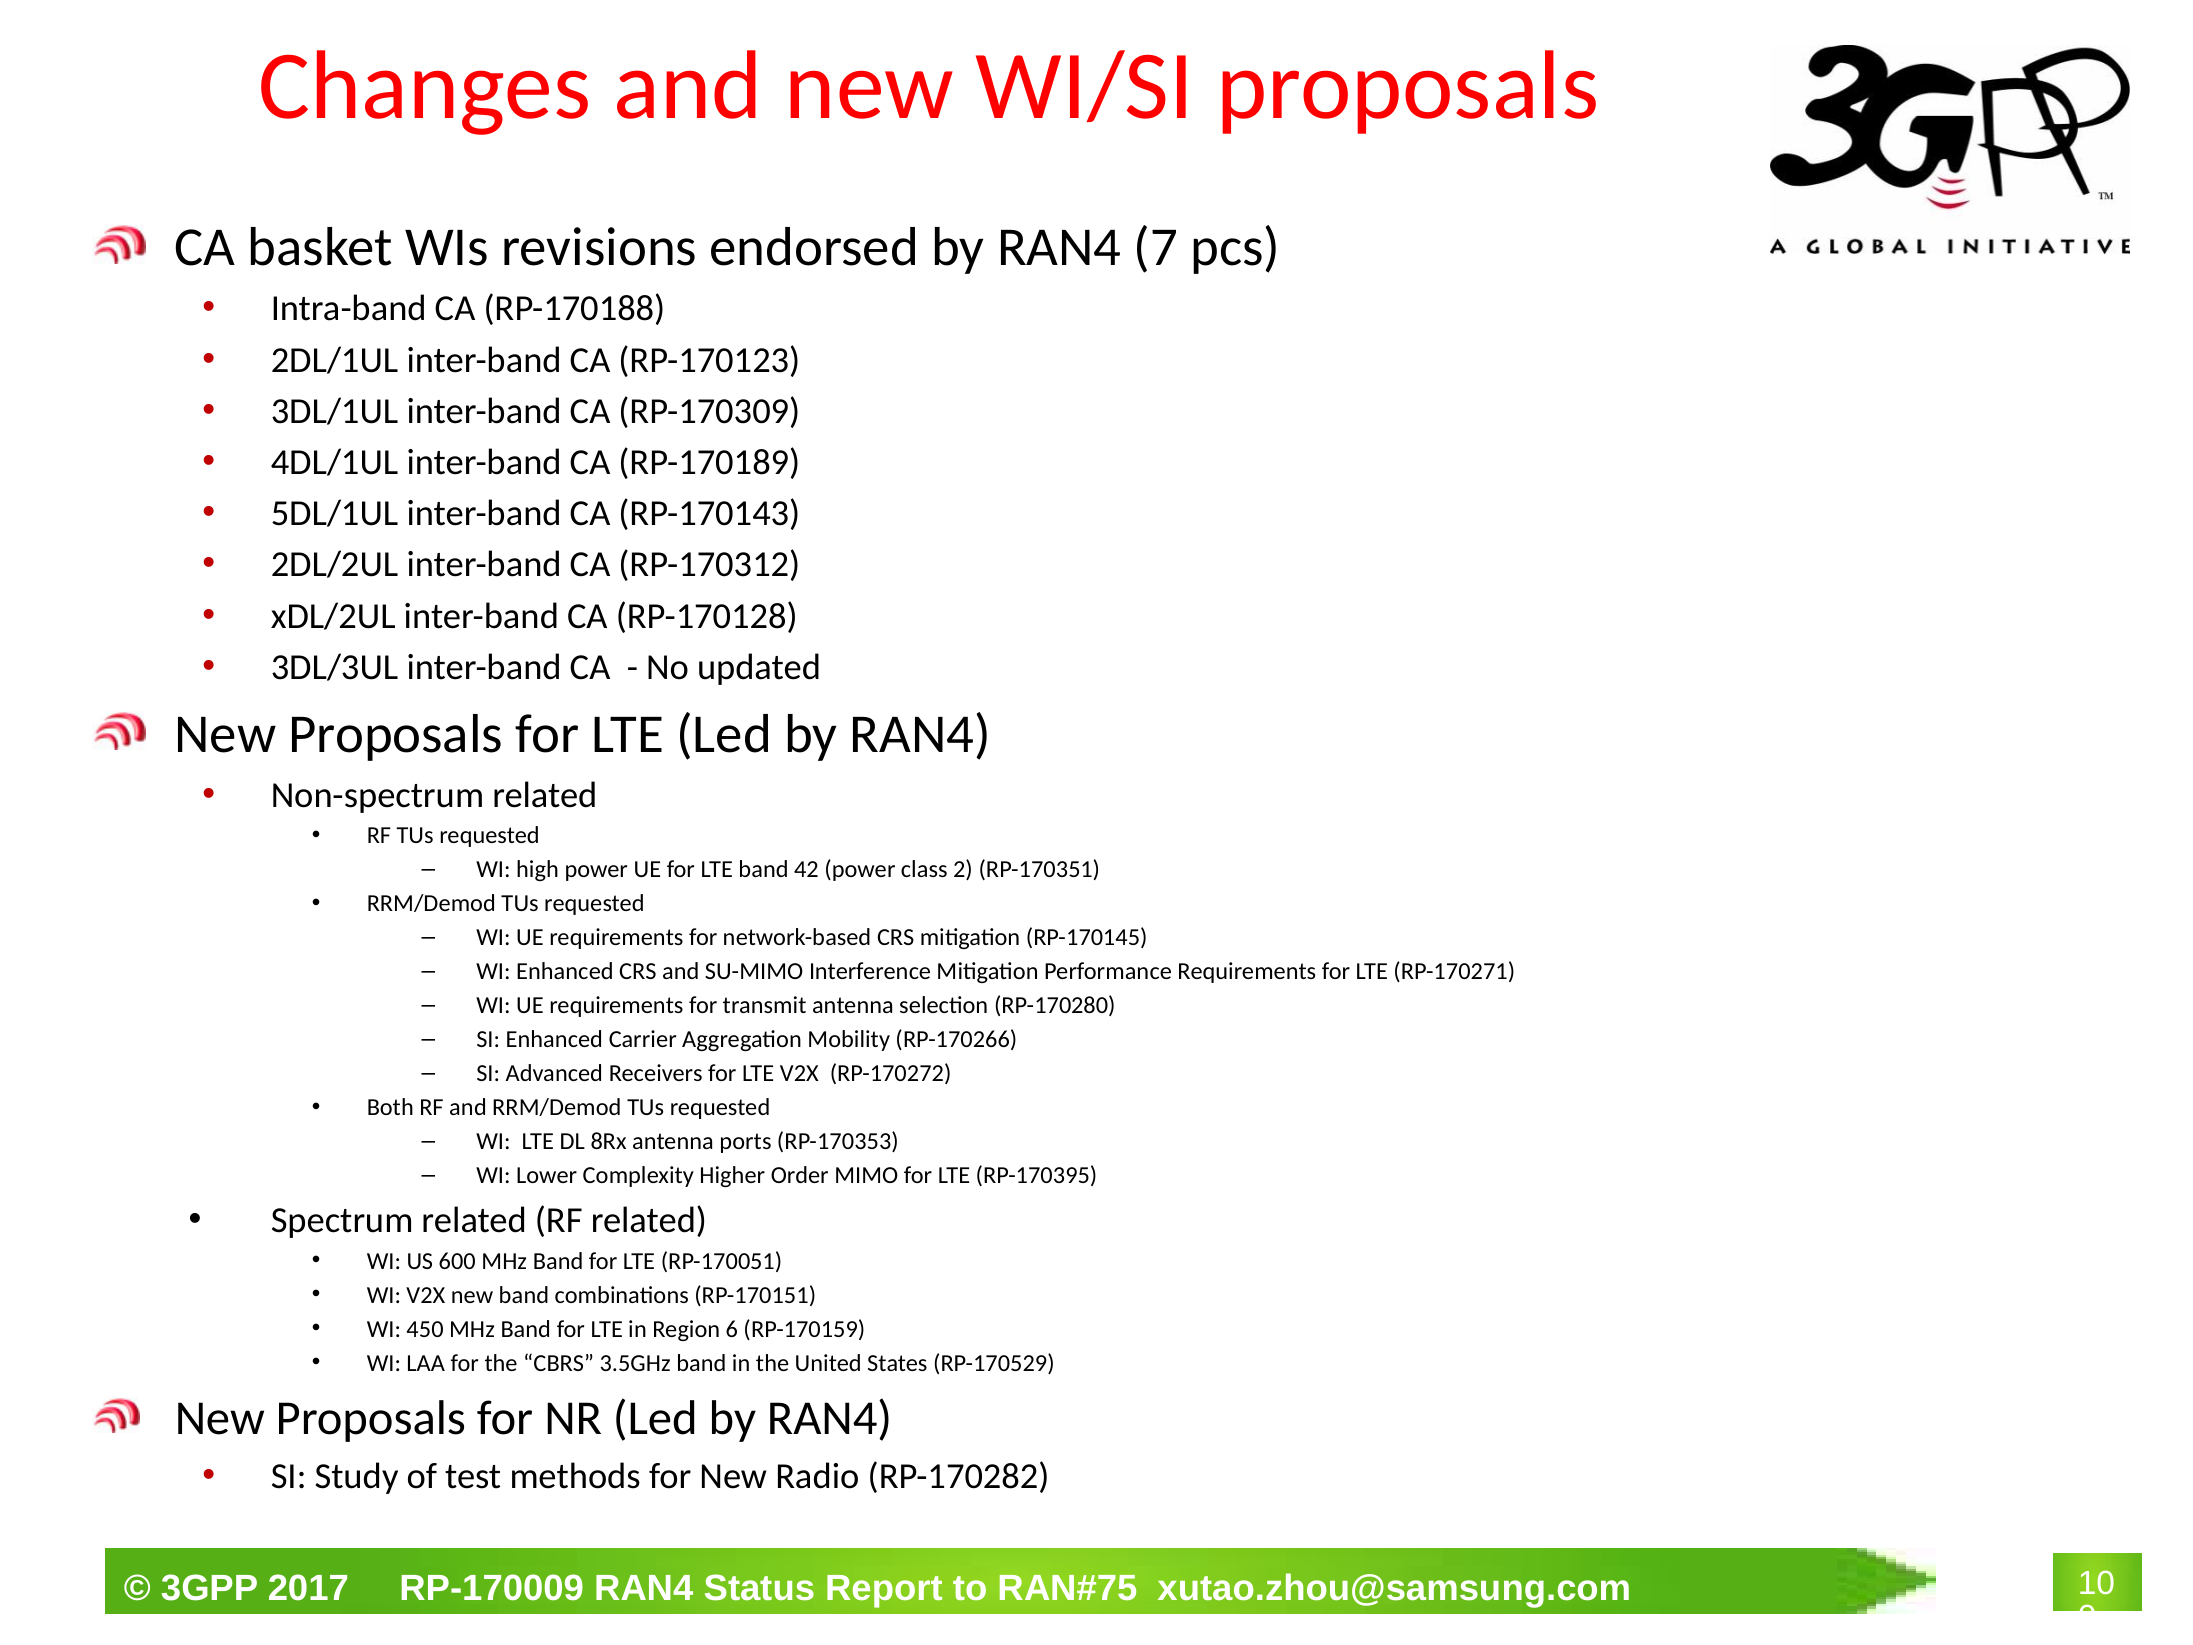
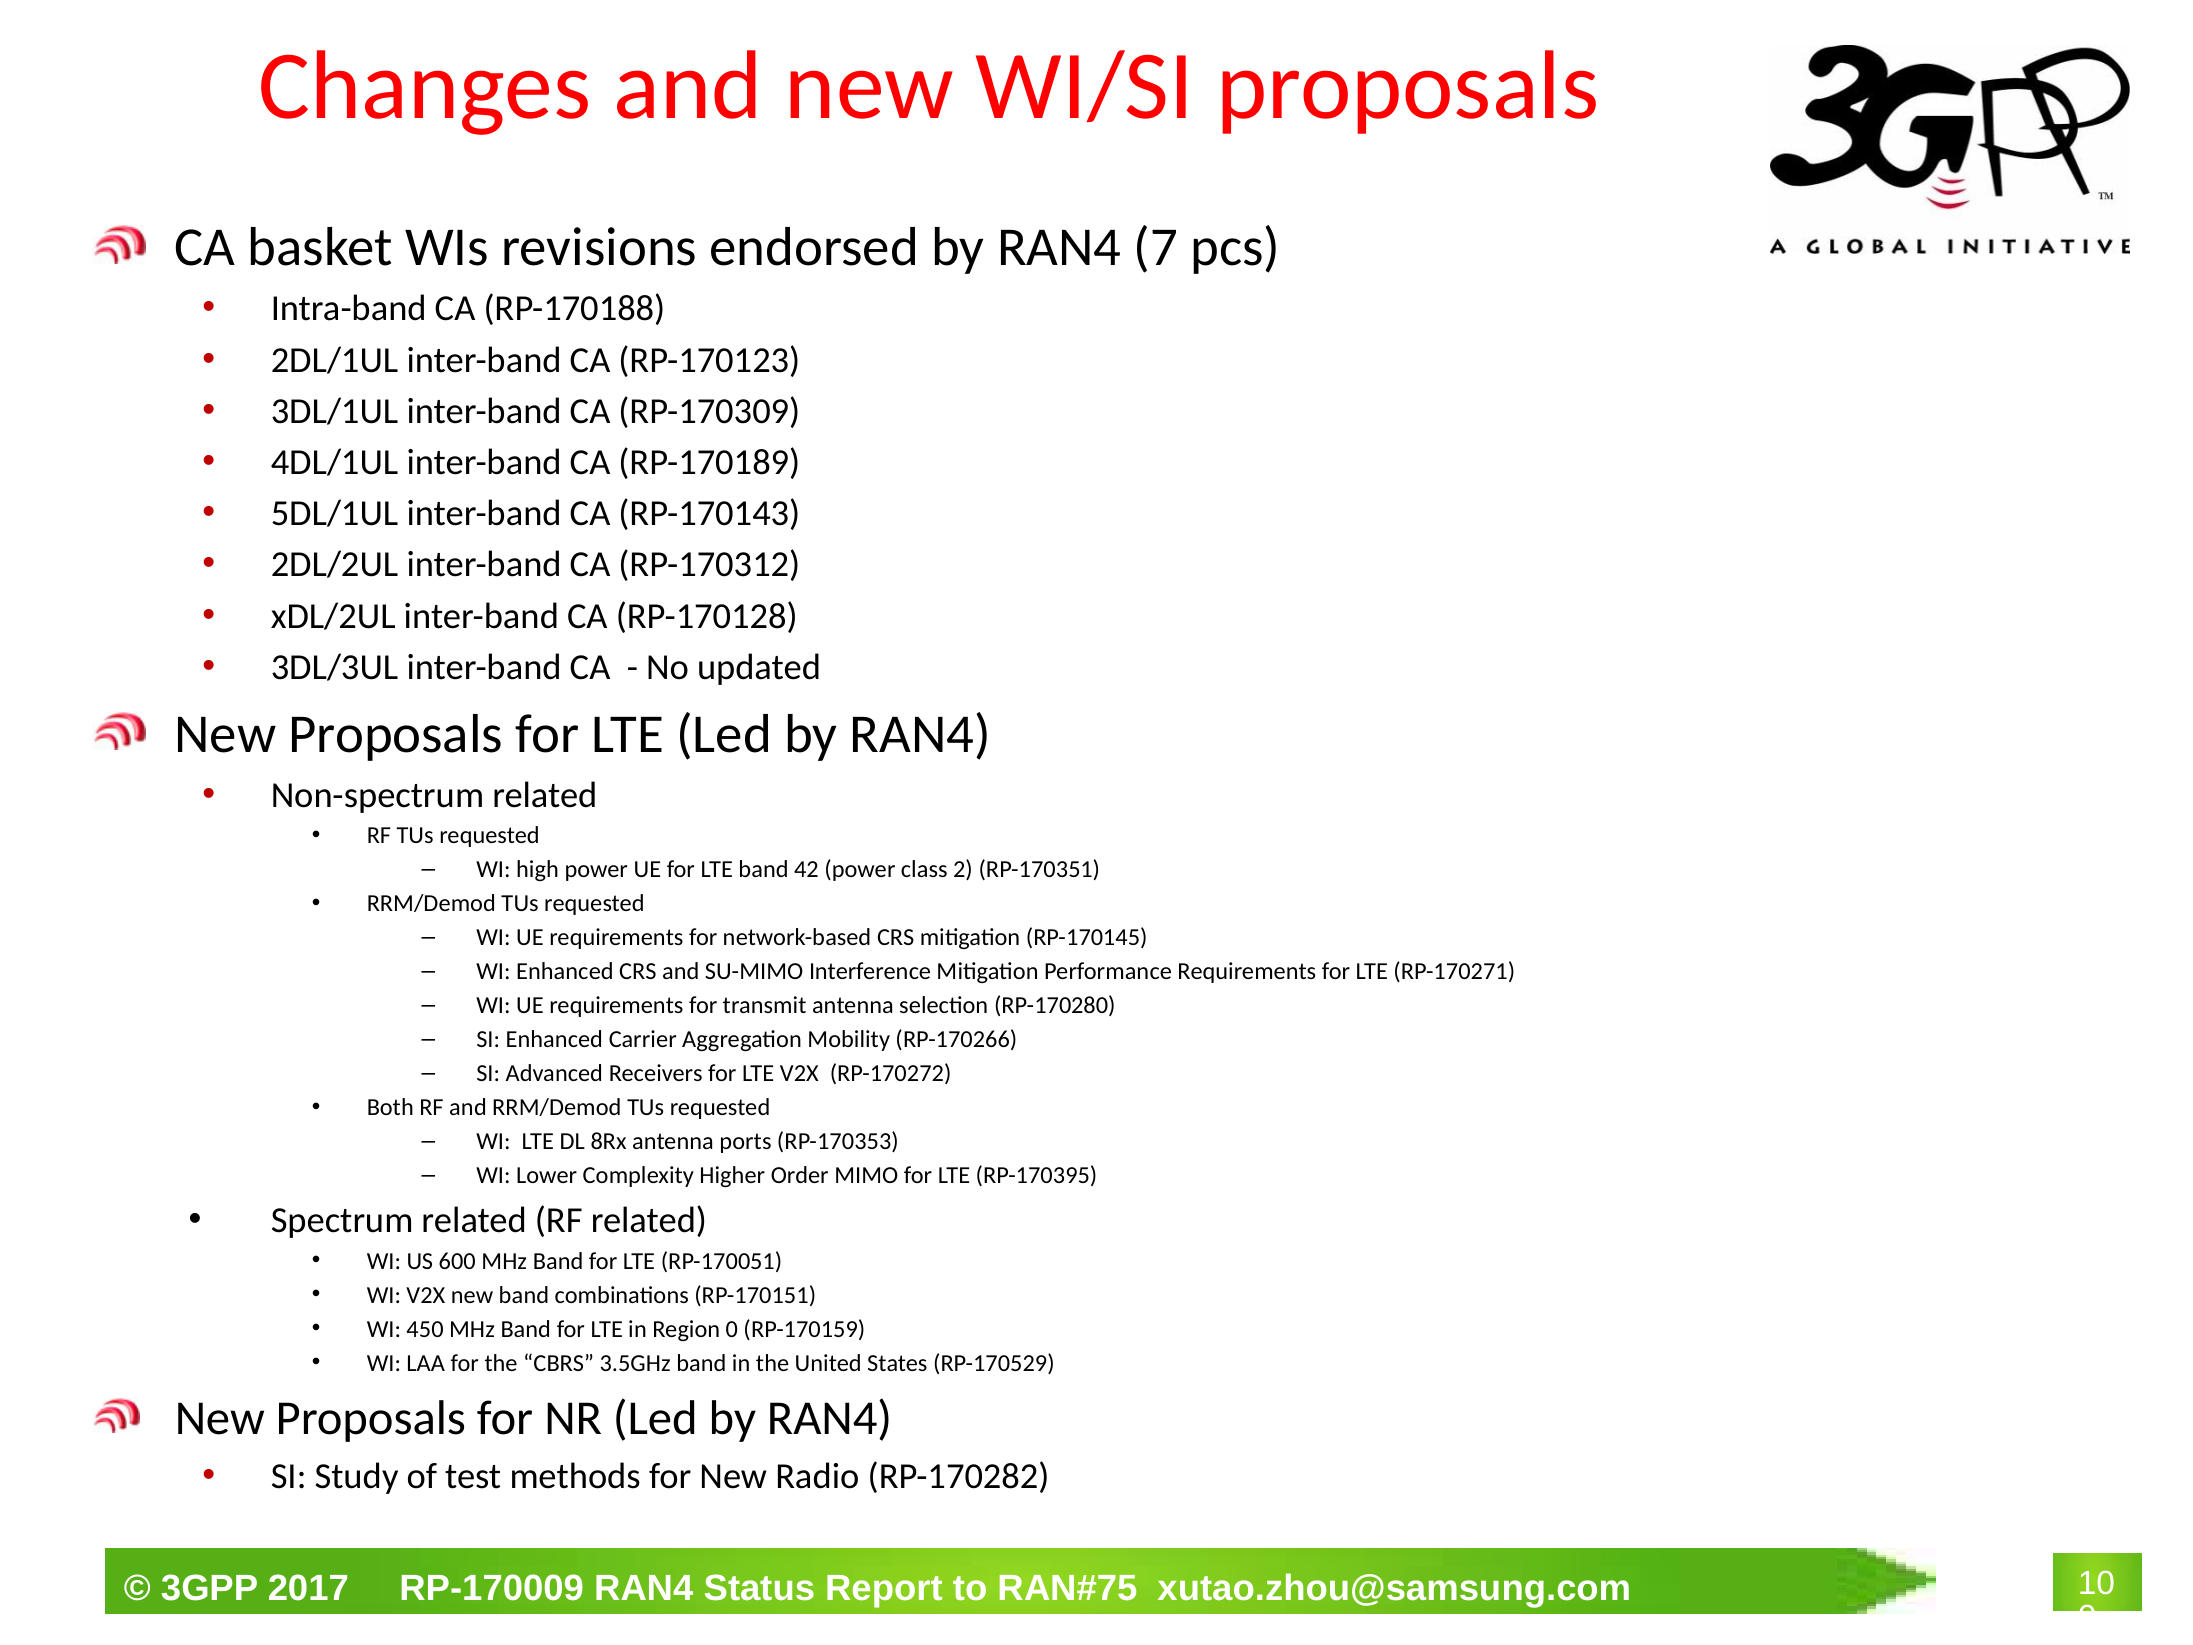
Region 6: 6 -> 0 (732, 1329)
